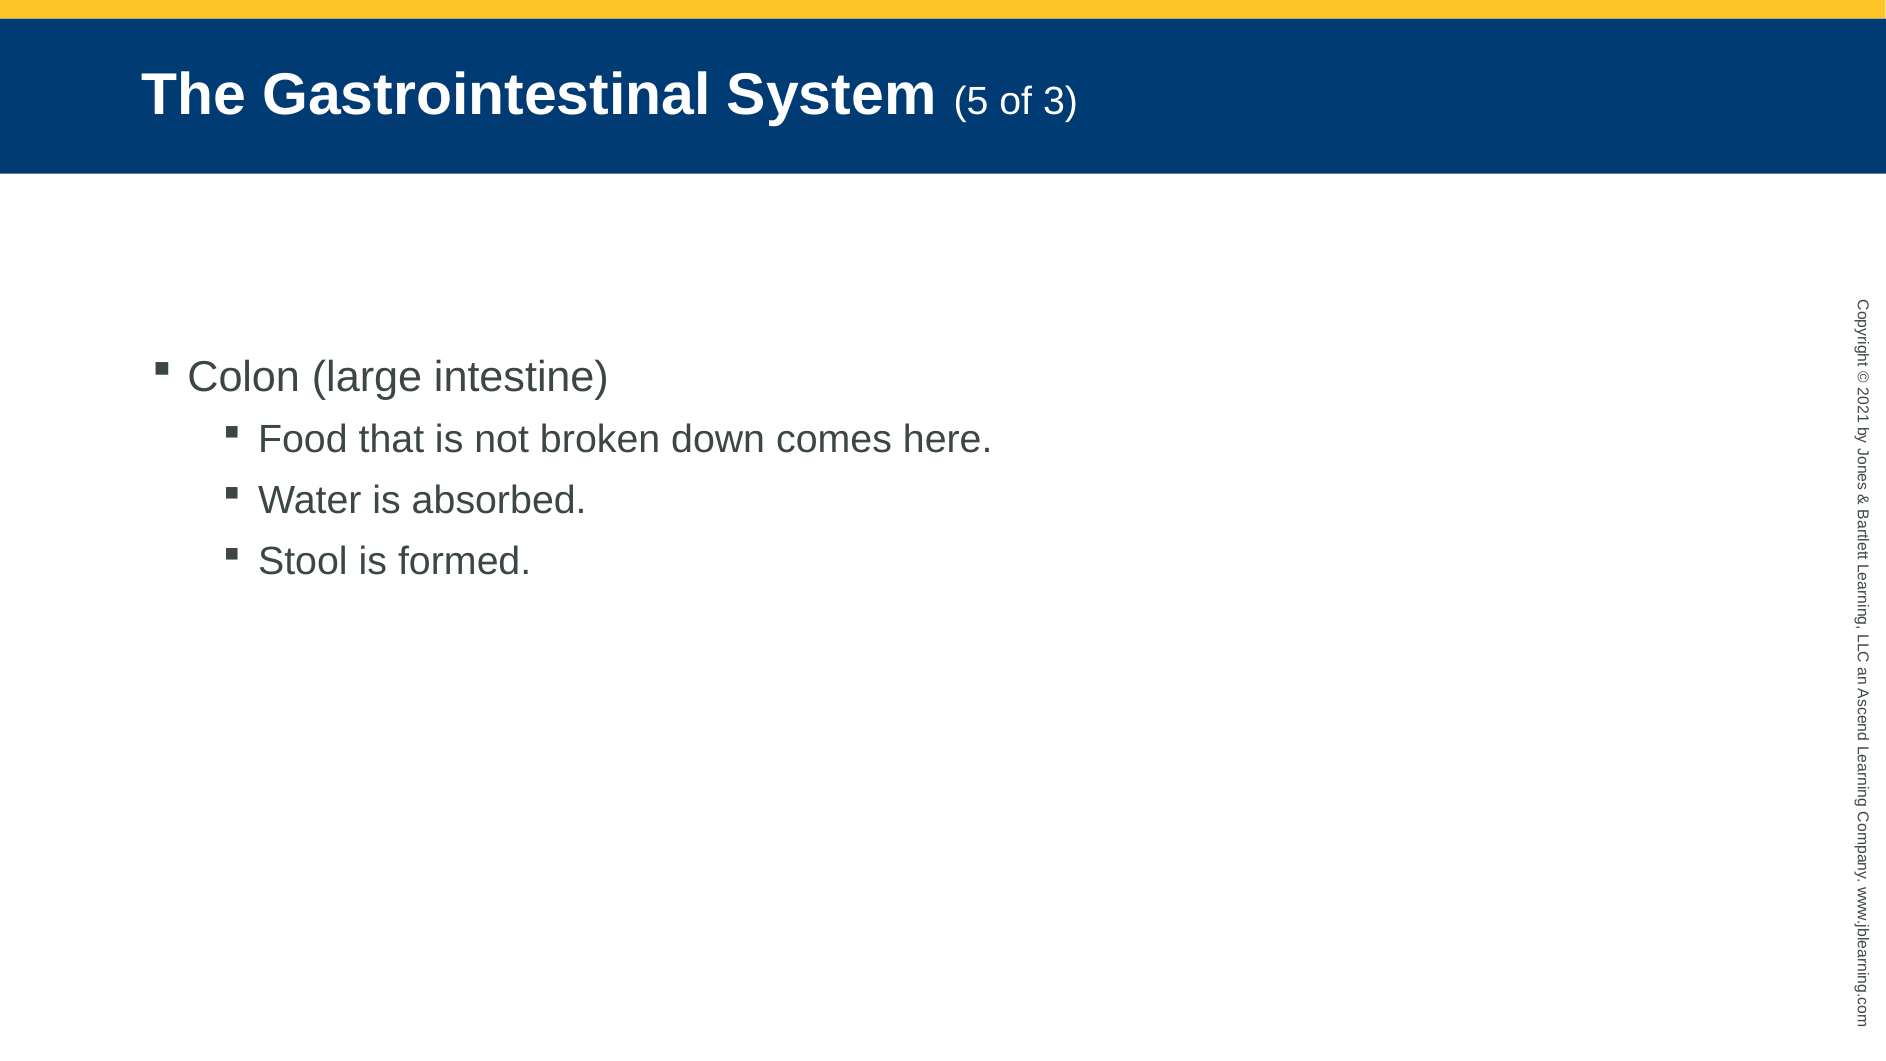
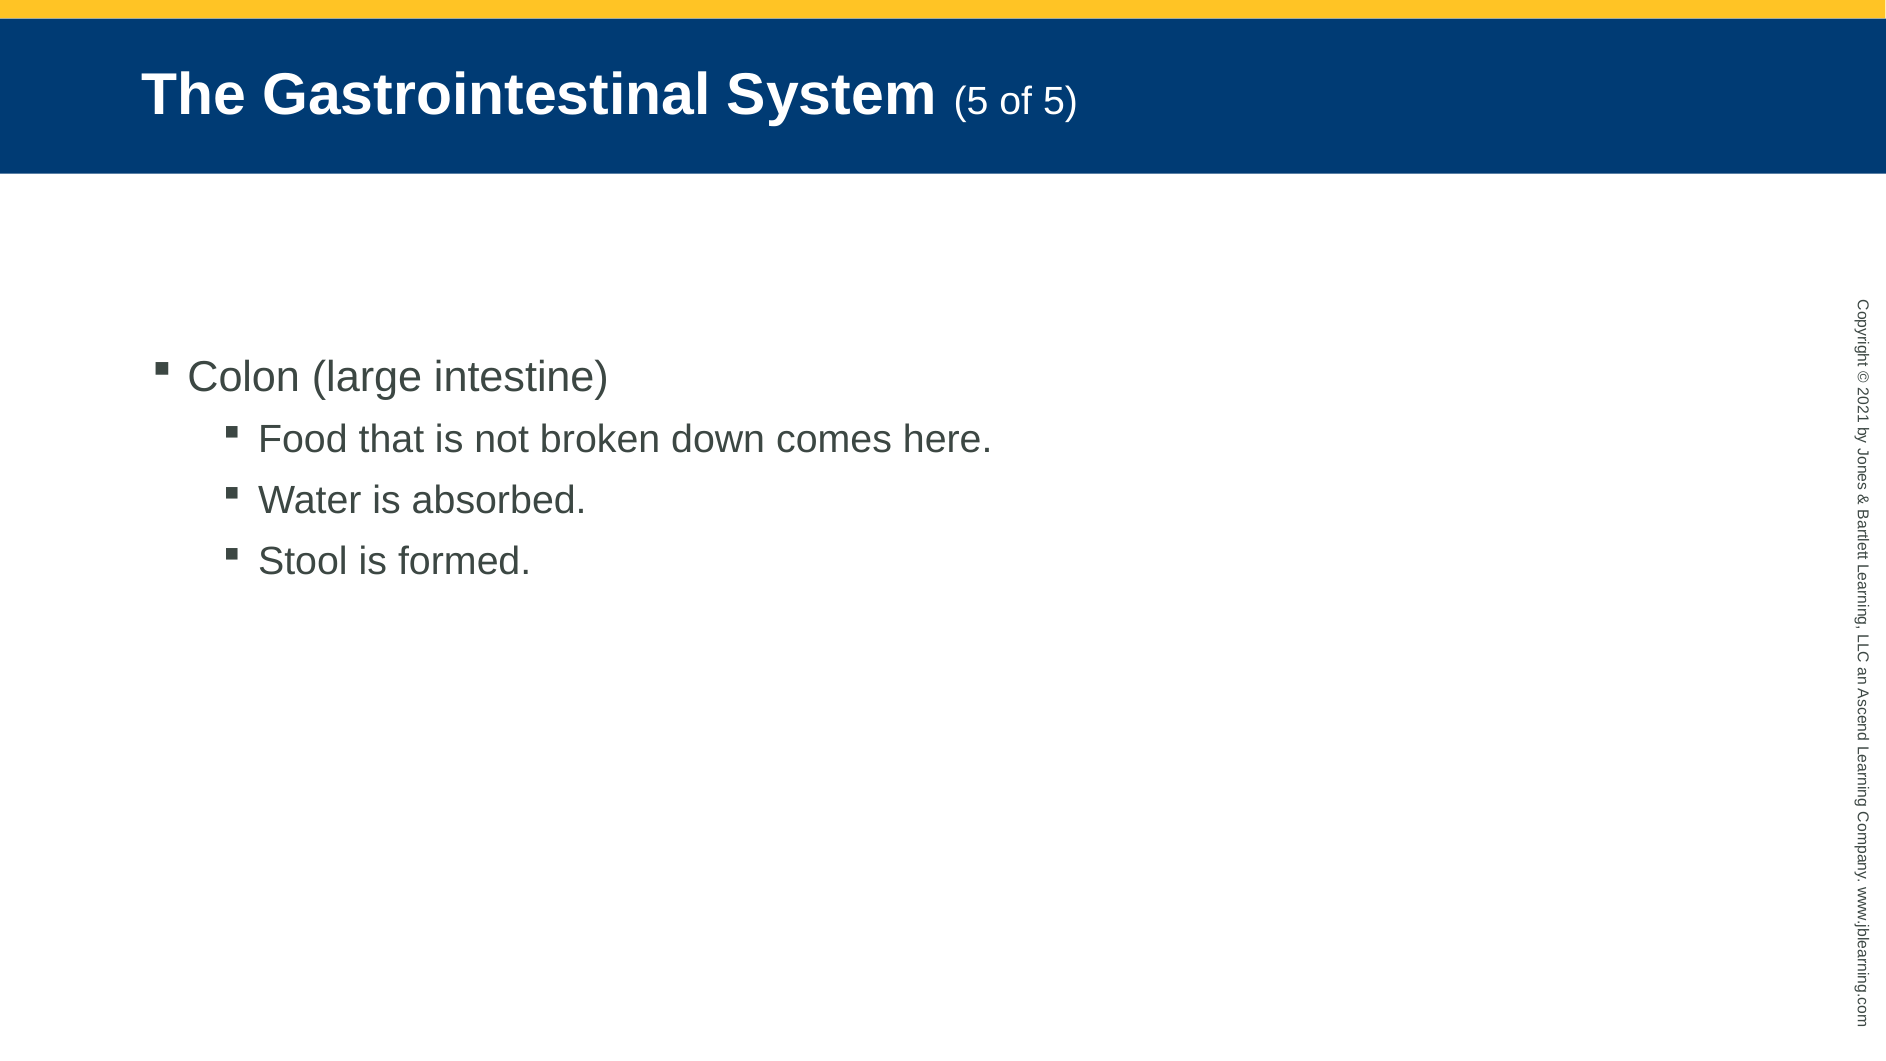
of 3: 3 -> 5 (1061, 101)
